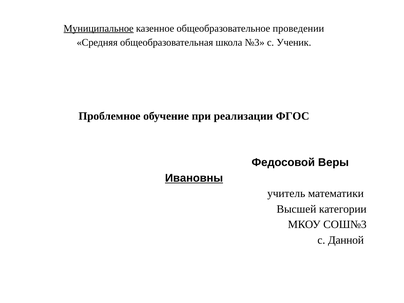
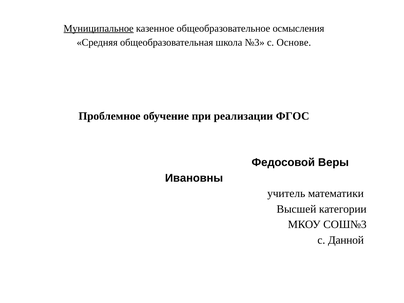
проведении: проведении -> осмысления (299, 28)
Ученик: Ученик -> Основе (294, 42)
Ивановны underline: present -> none (194, 178)
